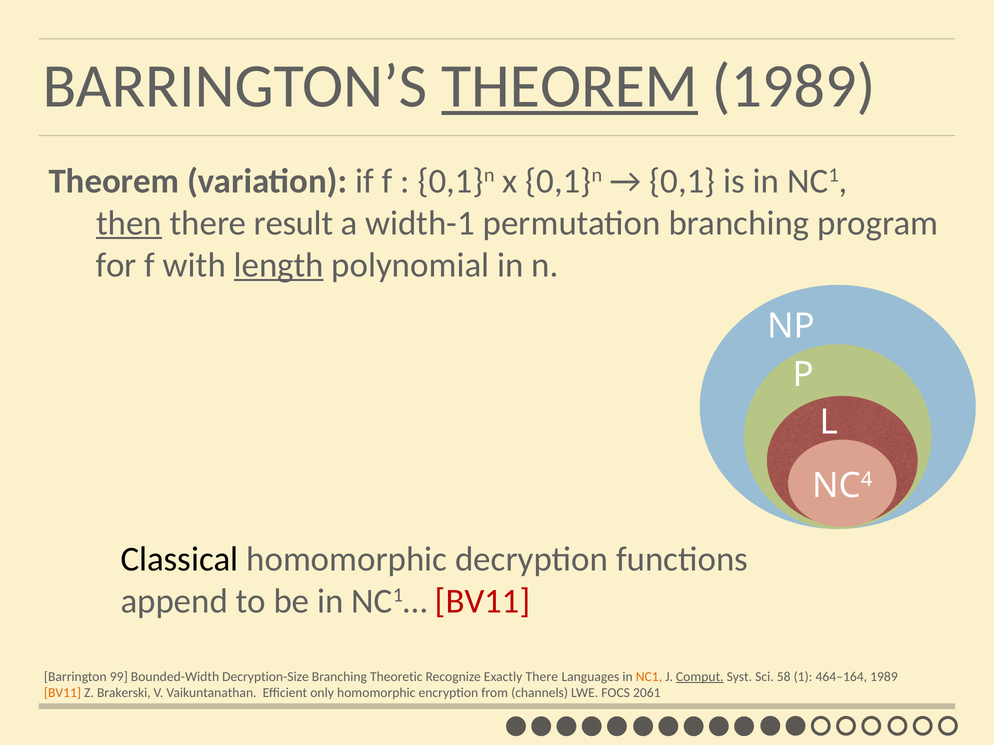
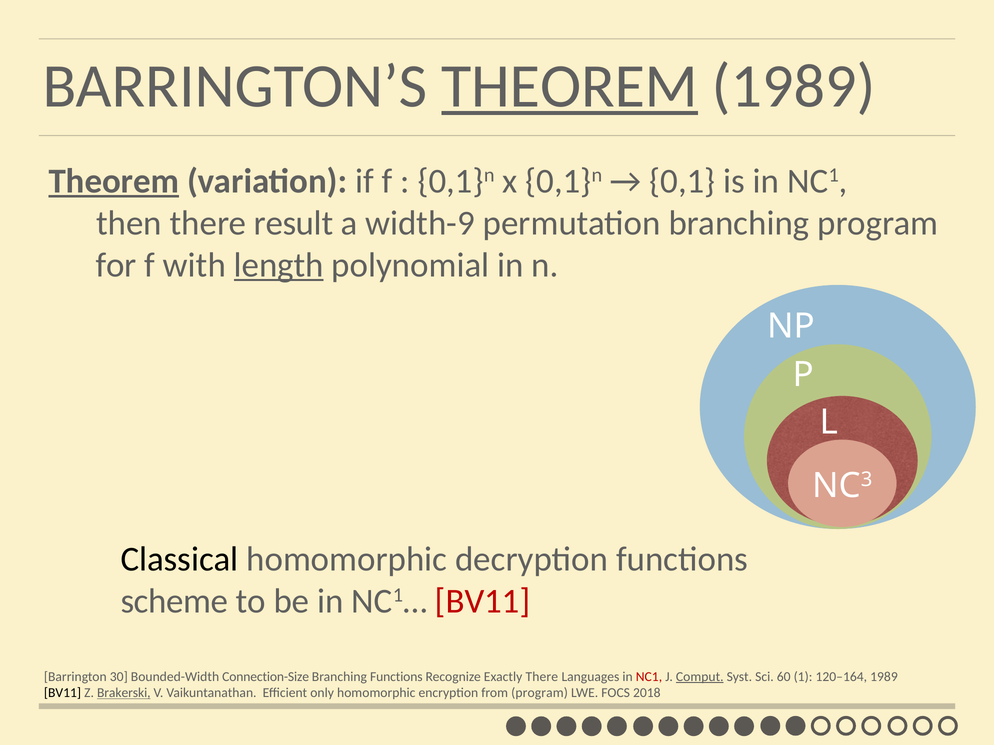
Theorem underline: none -> present (114, 181)
then underline: present -> none (129, 223)
width-1: width-1 -> width-9 (420, 223)
4: 4 -> 3 (867, 480)
append: append -> scheme (174, 602)
99: 99 -> 30 (119, 677)
Decryption-Size: Decryption-Size -> Connection-Size (266, 677)
Branching Theoretic: Theoretic -> Functions (396, 677)
NC1 colour: orange -> red (649, 677)
58: 58 -> 60 (784, 677)
464–164: 464–164 -> 120–164 (841, 677)
BV11 colour: orange -> black (63, 693)
Brakerski underline: none -> present (124, 693)
from channels: channels -> program (540, 693)
2061: 2061 -> 2018 (647, 693)
